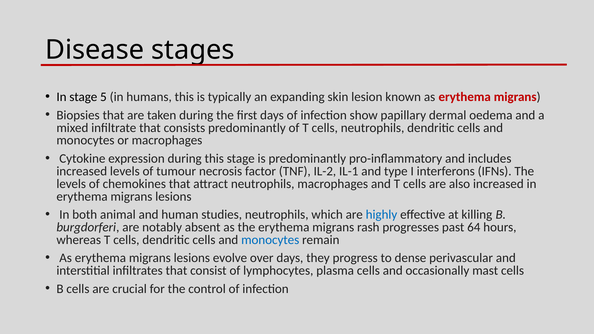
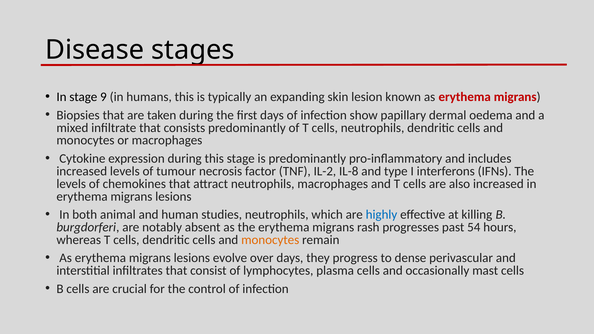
5: 5 -> 9 (103, 97)
IL-1: IL-1 -> IL-8 (349, 171)
64: 64 -> 54 (474, 227)
monocytes colour: blue -> orange (270, 240)
